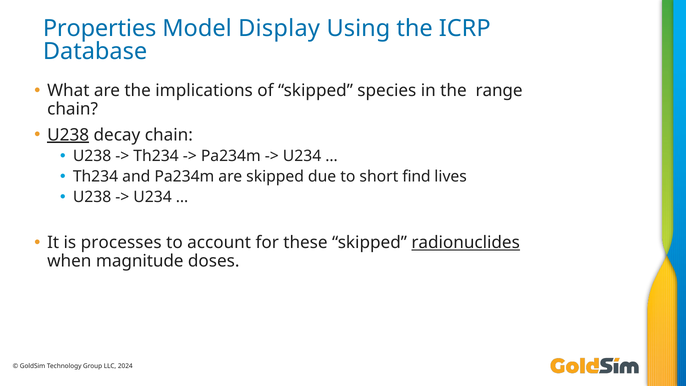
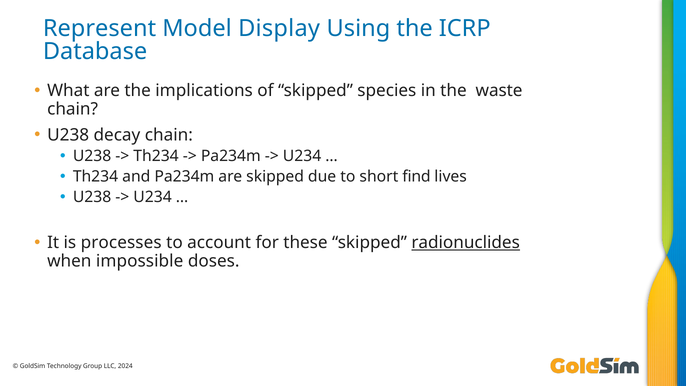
Properties: Properties -> Represent (100, 28)
range: range -> waste (499, 91)
U238 underline: present -> none (68, 135)
magnitude: magnitude -> impossible (140, 261)
